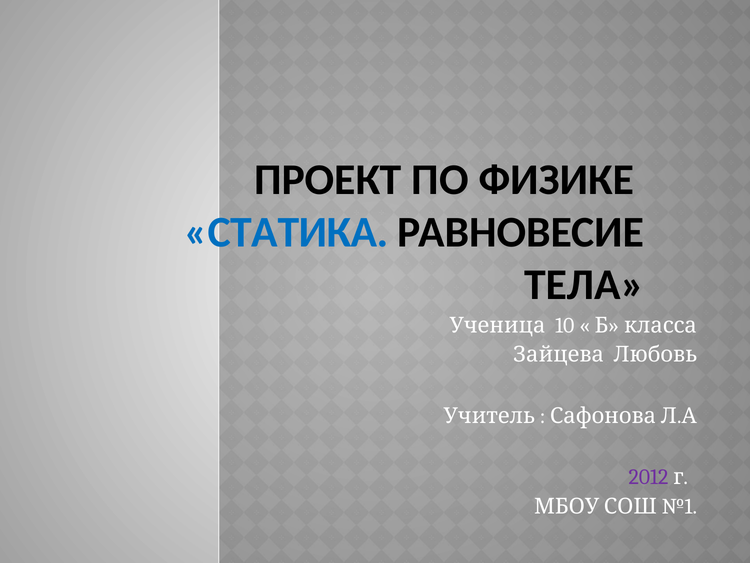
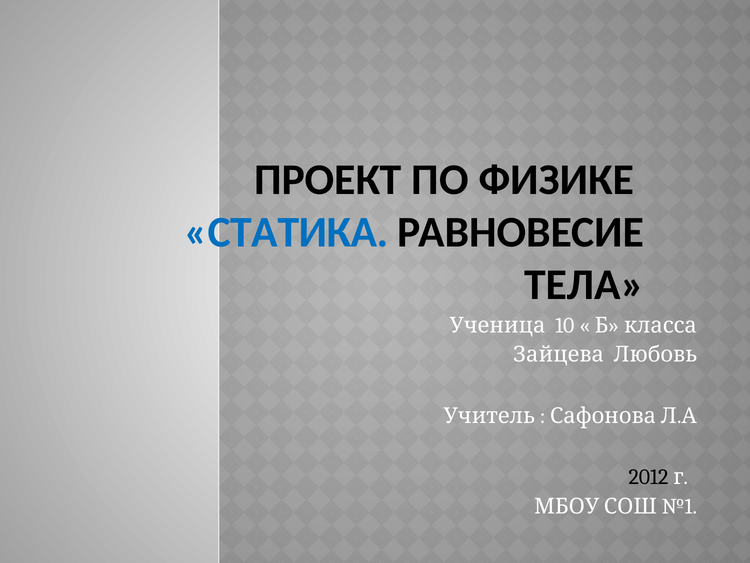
2012 colour: purple -> black (648, 477)
